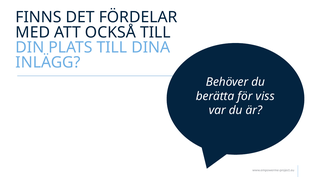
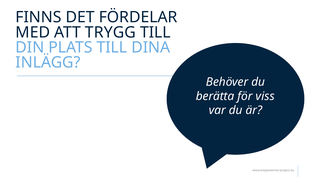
OCKSÅ: OCKSÅ -> TRYGG (110, 32)
